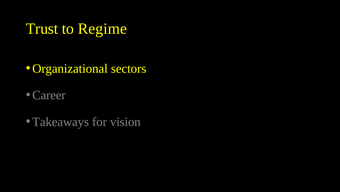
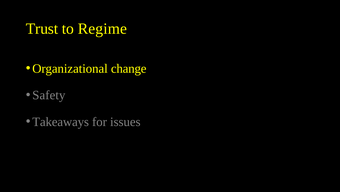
sectors: sectors -> change (129, 68)
Career: Career -> Safety (49, 95)
vision: vision -> issues (125, 121)
